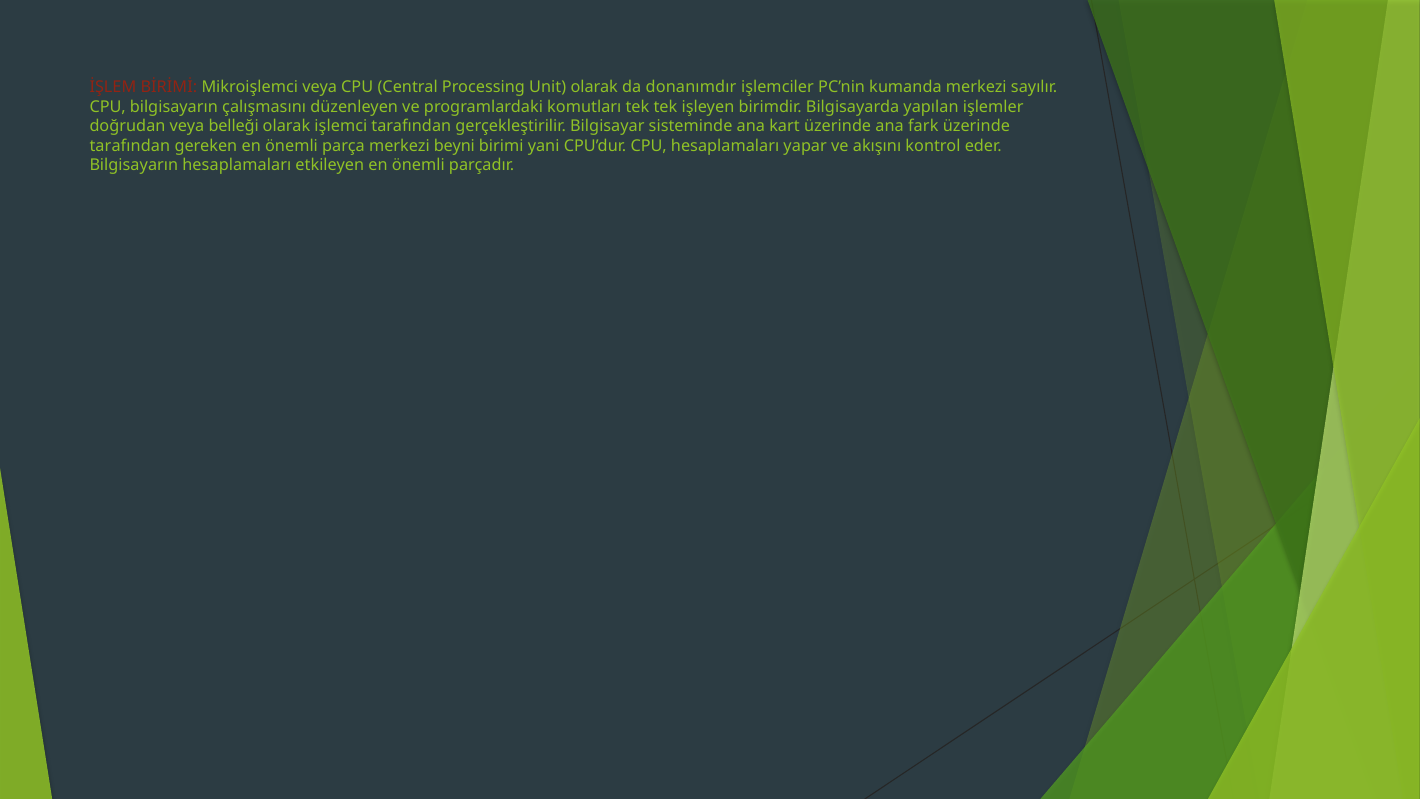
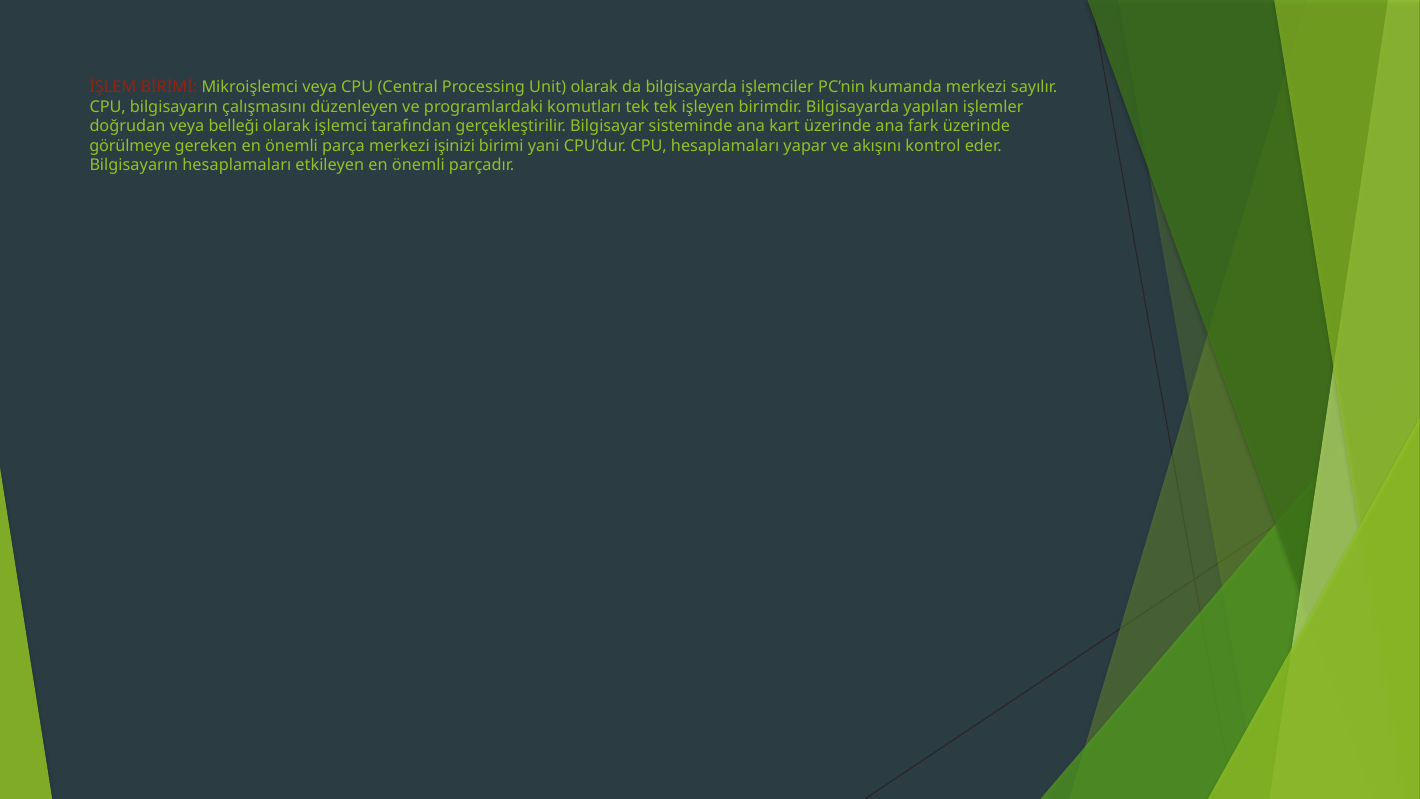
da donanımdır: donanımdır -> bilgisayarda (691, 87)
tarafından: tarafından -> görülmeye (130, 146)
beyni: beyni -> işinizi (454, 146)
